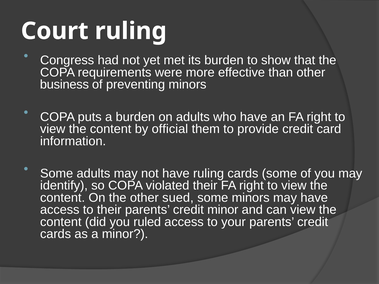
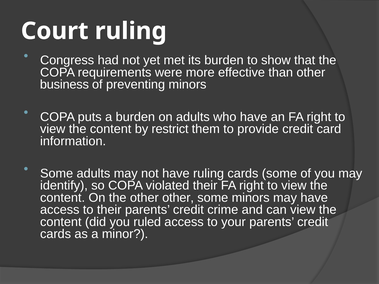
official: official -> restrict (170, 129)
other sued: sued -> other (178, 198)
credit minor: minor -> crime (223, 210)
